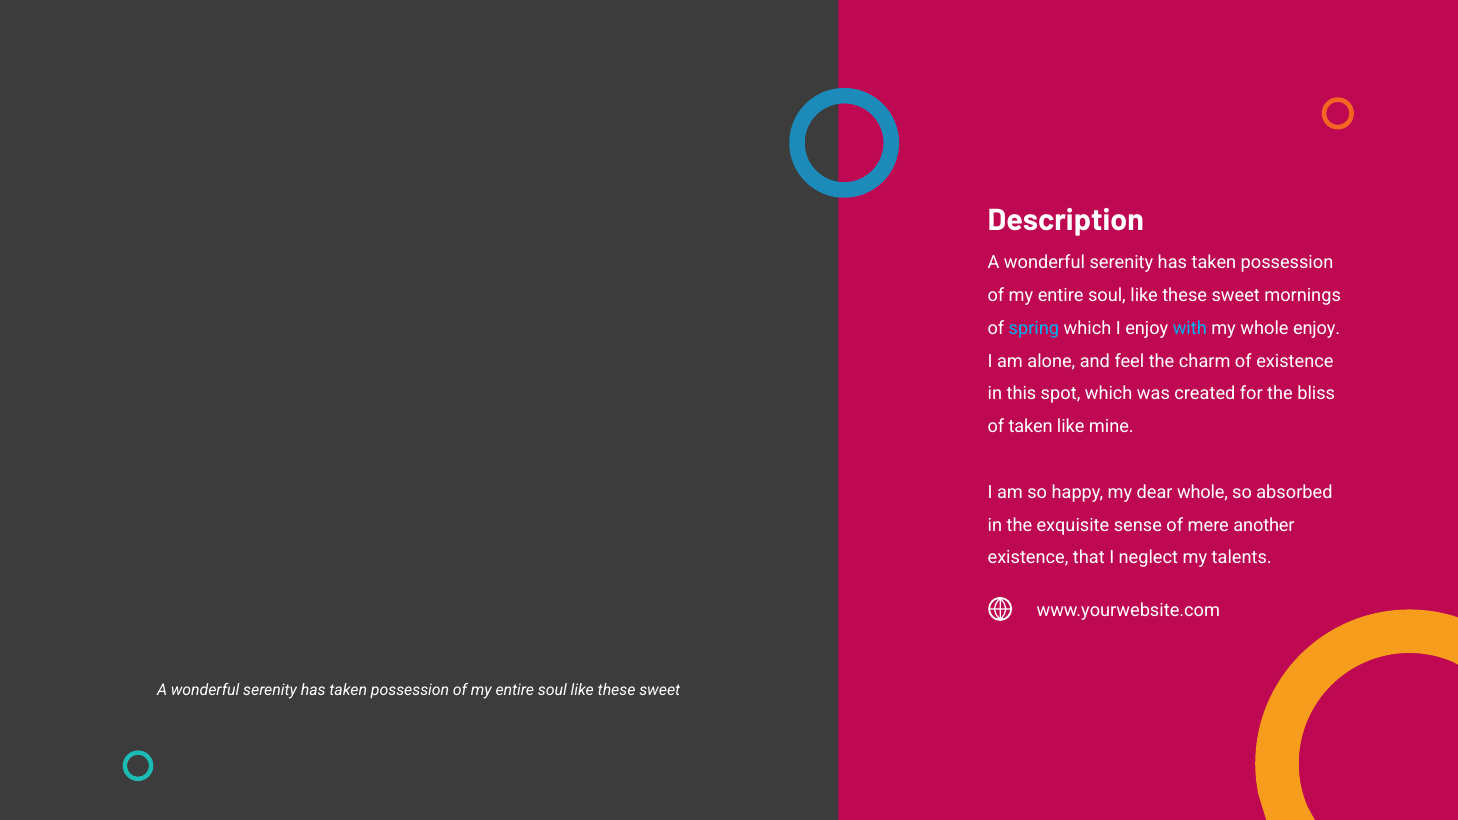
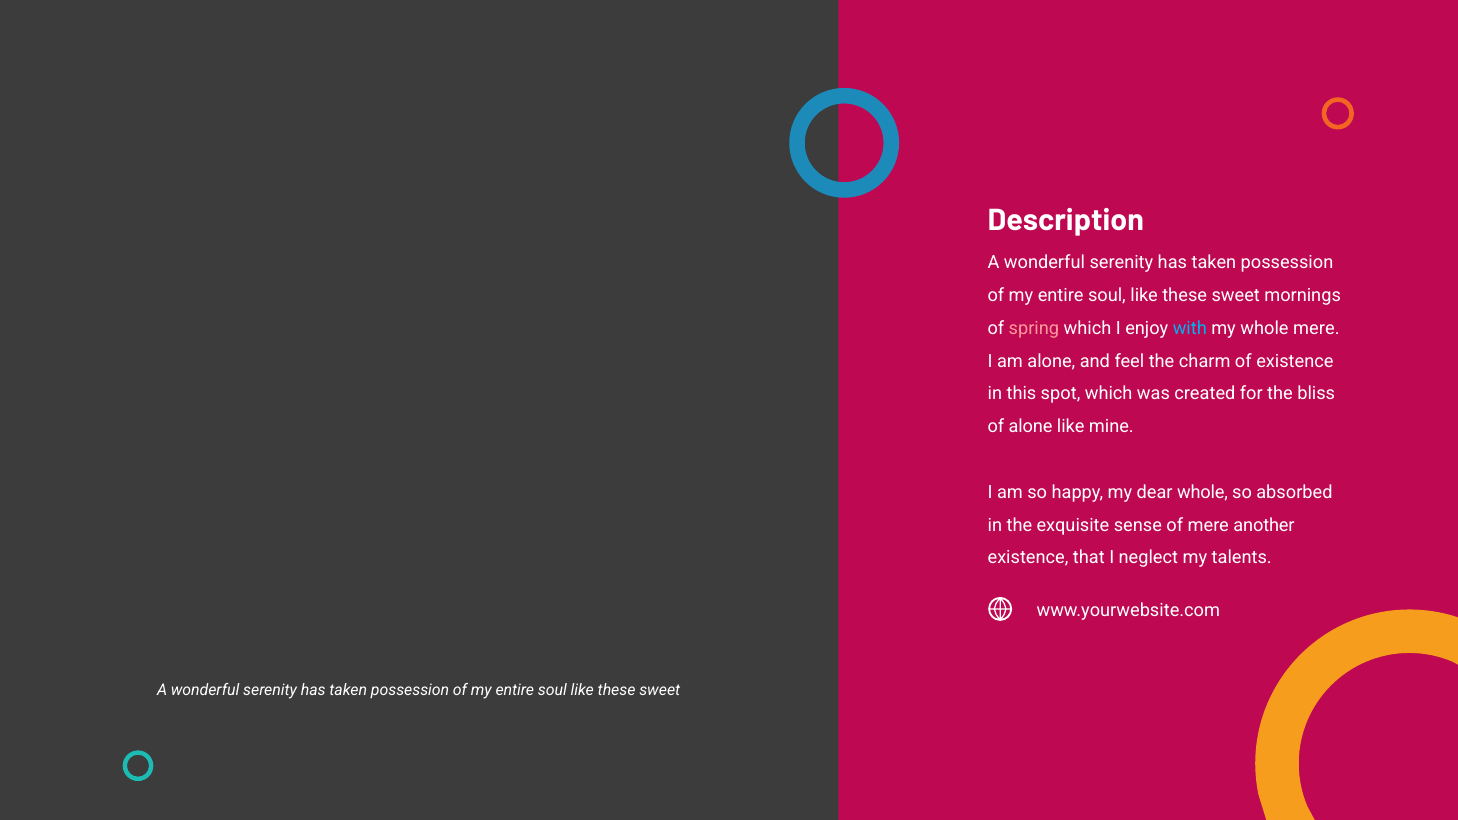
spring colour: light blue -> pink (1034, 328)
whole enjoy: enjoy -> mere (1316, 328)
of taken: taken -> alone (1031, 427)
